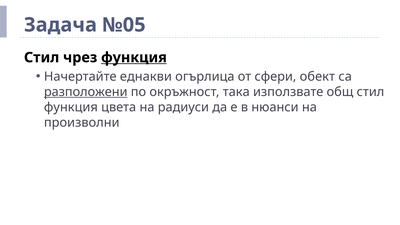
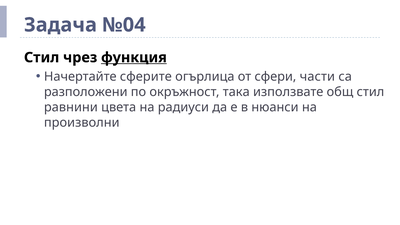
№05: №05 -> №04 (124, 25)
еднакви: еднакви -> сферите (146, 77)
обект: обект -> части (317, 77)
разположени underline: present -> none (86, 92)
функция: функция -> равнини (71, 107)
